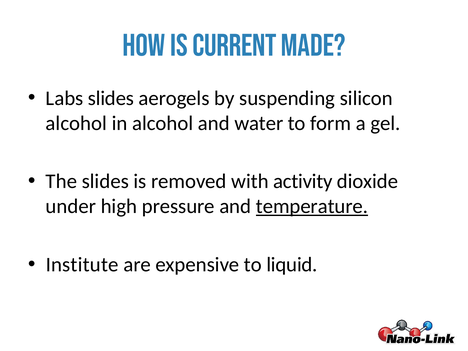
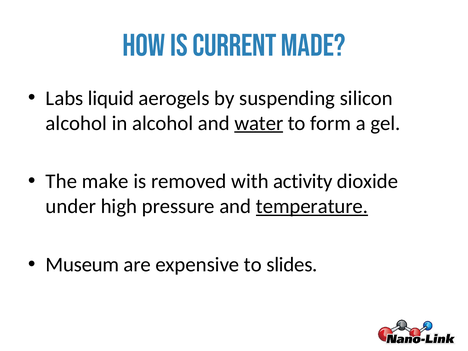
Labs slides: slides -> liquid (111, 98)
water underline: none -> present (259, 123)
The slides: slides -> make (105, 181)
Institute: Institute -> Museum (82, 265)
liquid: liquid -> slides (292, 265)
